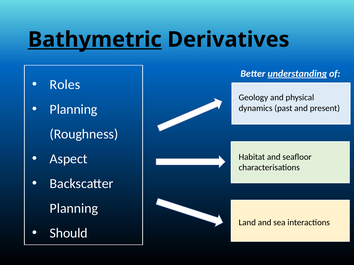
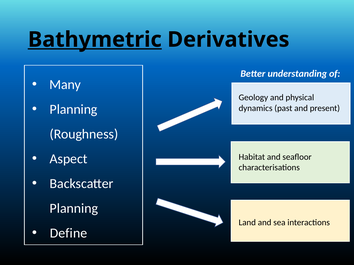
understanding underline: present -> none (297, 74)
Roles: Roles -> Many (65, 85)
Should: Should -> Define (69, 233)
